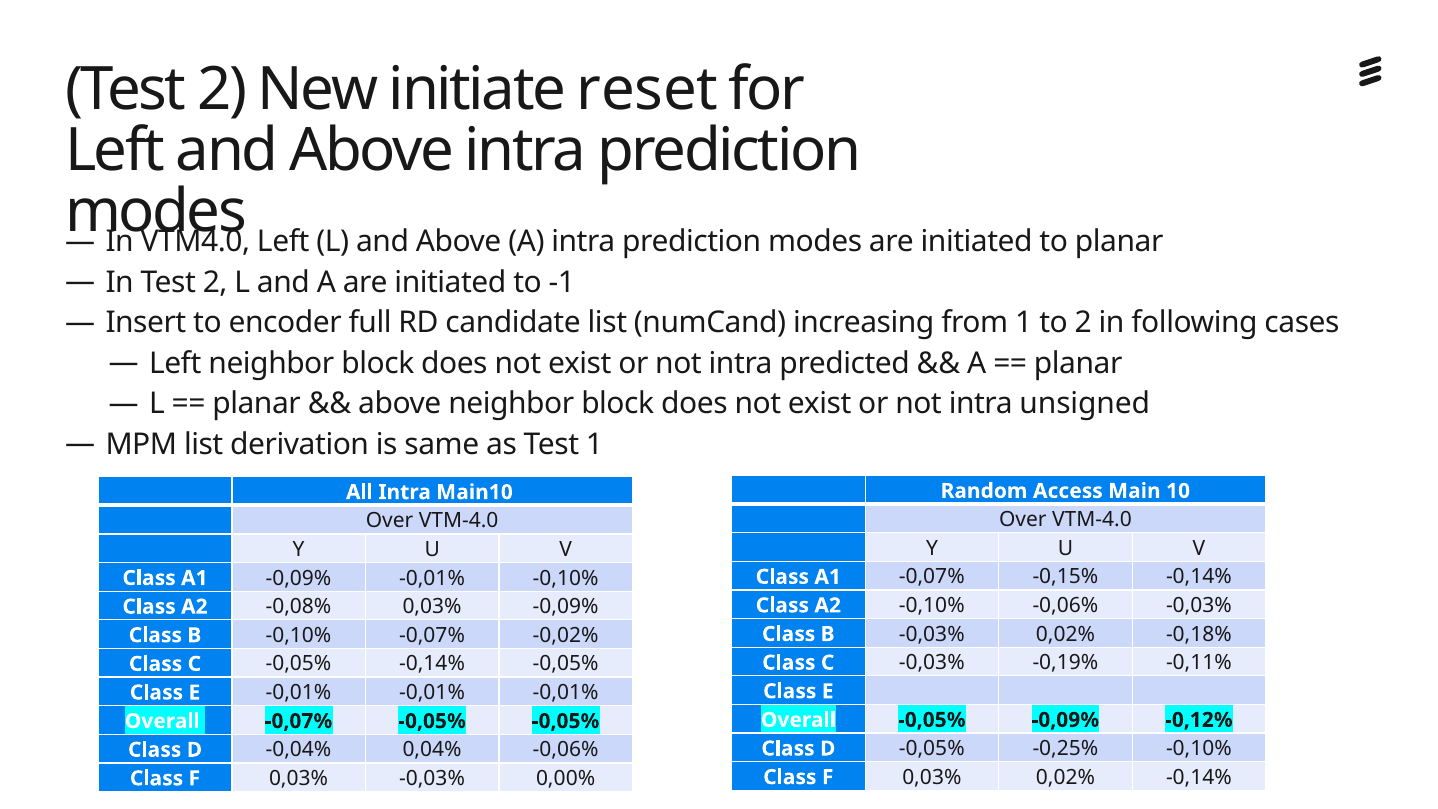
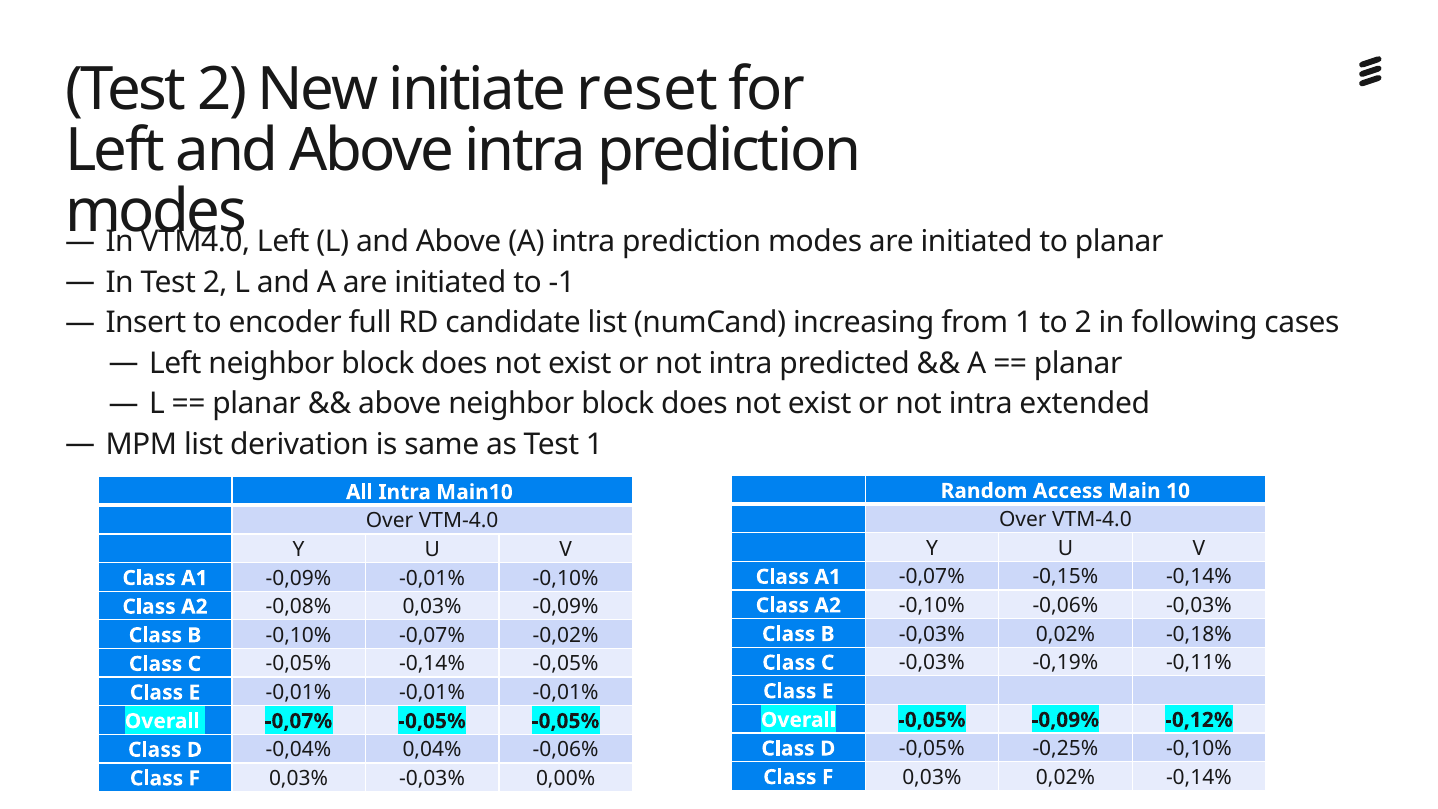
unsigned: unsigned -> extended (1085, 404)
